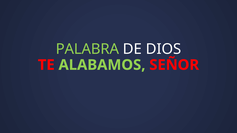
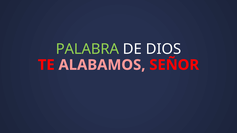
ALABAMOS colour: light green -> pink (102, 65)
